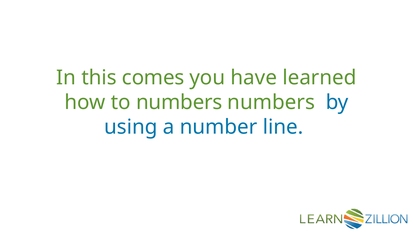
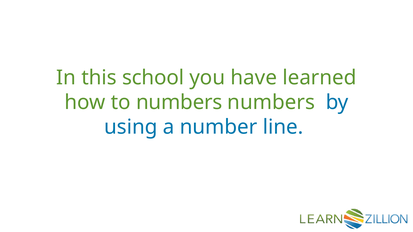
comes: comes -> school (153, 78)
